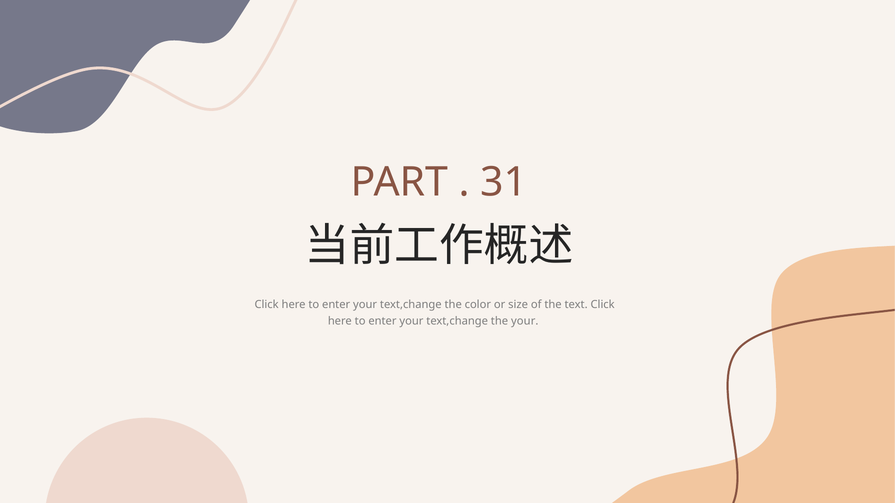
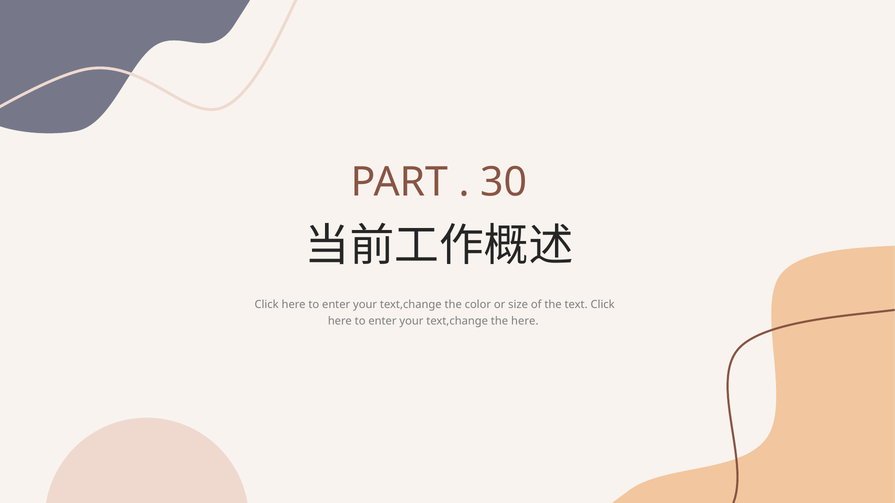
31: 31 -> 30 (504, 182)
the your: your -> here (525, 322)
